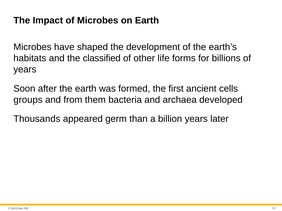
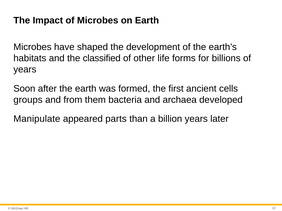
Thousands: Thousands -> Manipulate (37, 119)
germ: germ -> parts (116, 119)
